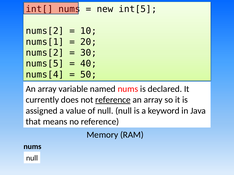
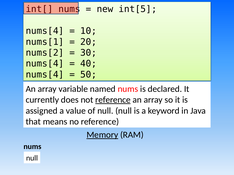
nums[2: nums[2 -> nums[4 (45, 31)
nums[5: nums[5 -> nums[4 (45, 64)
Memory underline: none -> present (102, 135)
